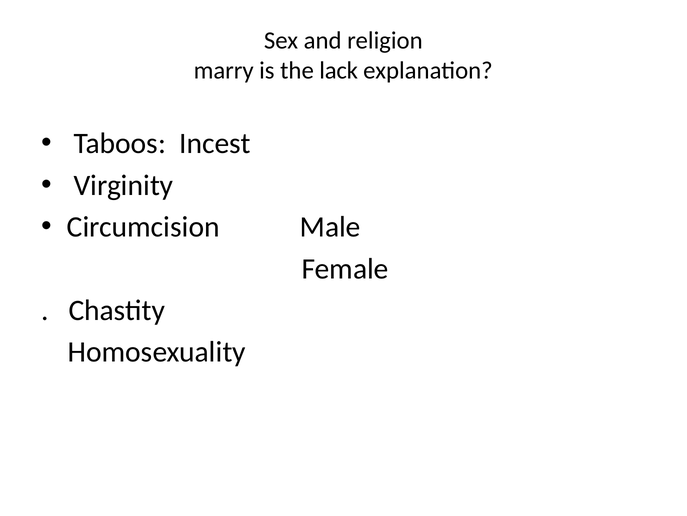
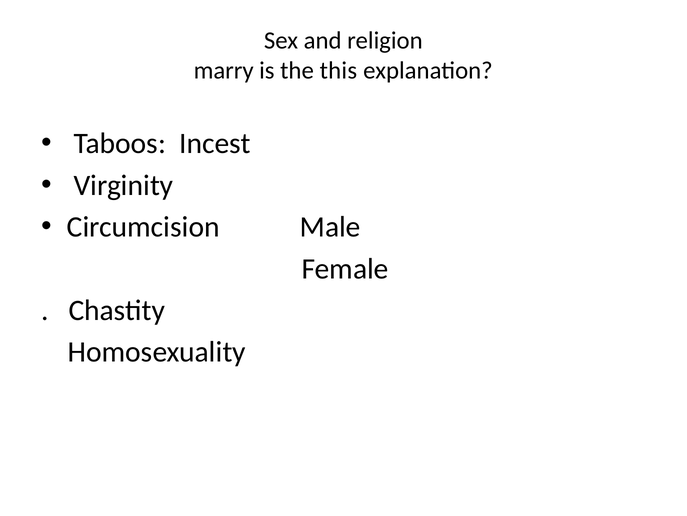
lack: lack -> this (338, 70)
